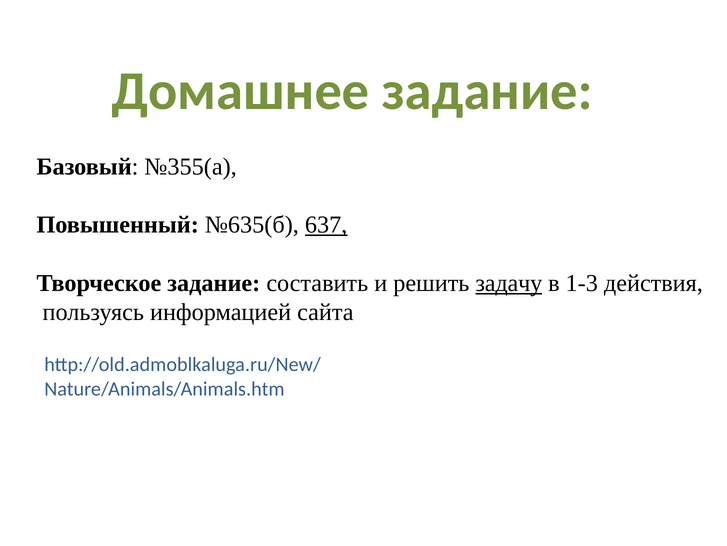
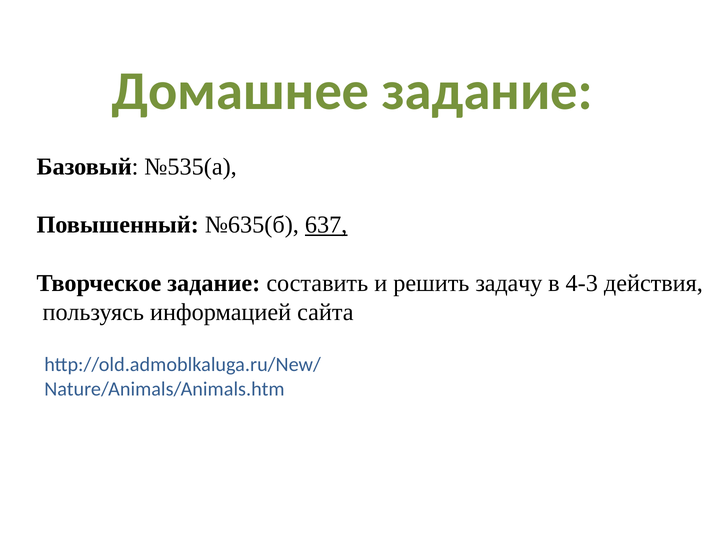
№355(а: №355(а -> №535(а (191, 166)
задачу underline: present -> none (509, 283)
1-3: 1-3 -> 4-3 (582, 283)
